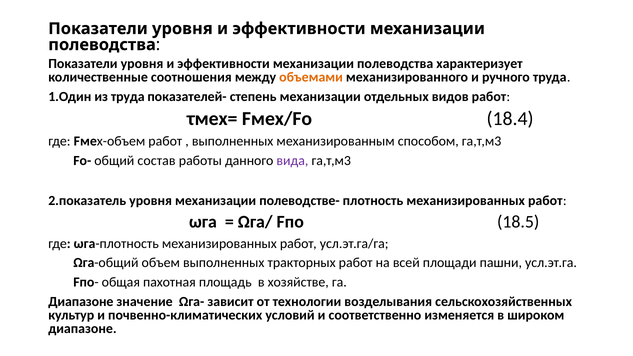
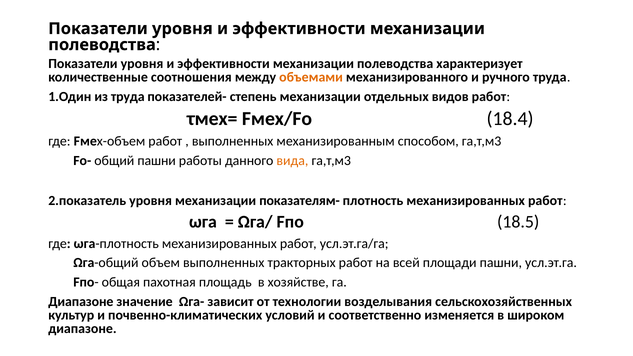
общий состав: состав -> пашни (157, 161)
вида colour: purple -> orange (292, 161)
полеводстве-: полеводстве- -> показателям- (300, 201)
